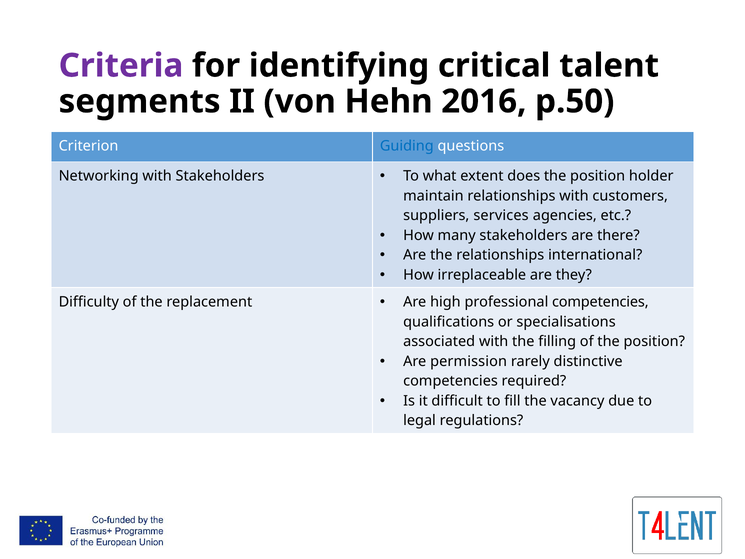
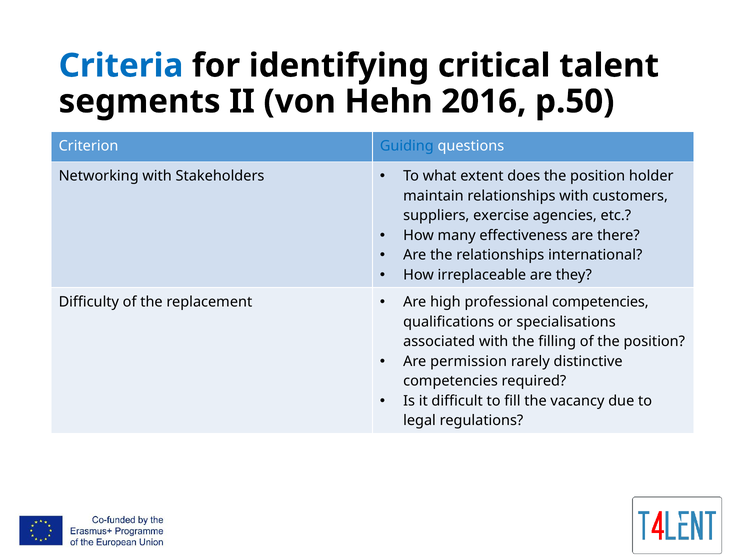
Criteria colour: purple -> blue (121, 66)
services: services -> exercise (501, 216)
many stakeholders: stakeholders -> effectiveness (523, 235)
